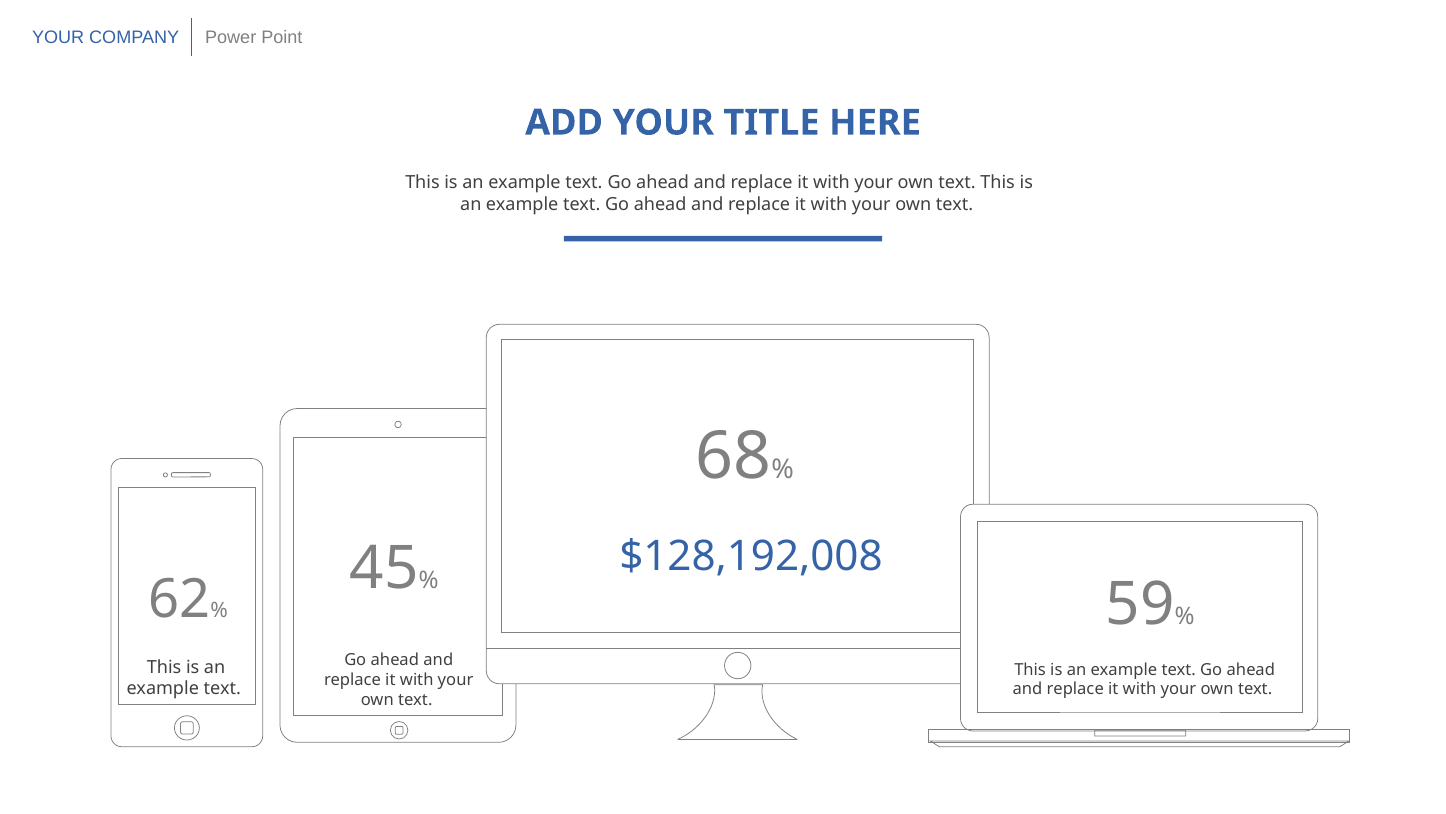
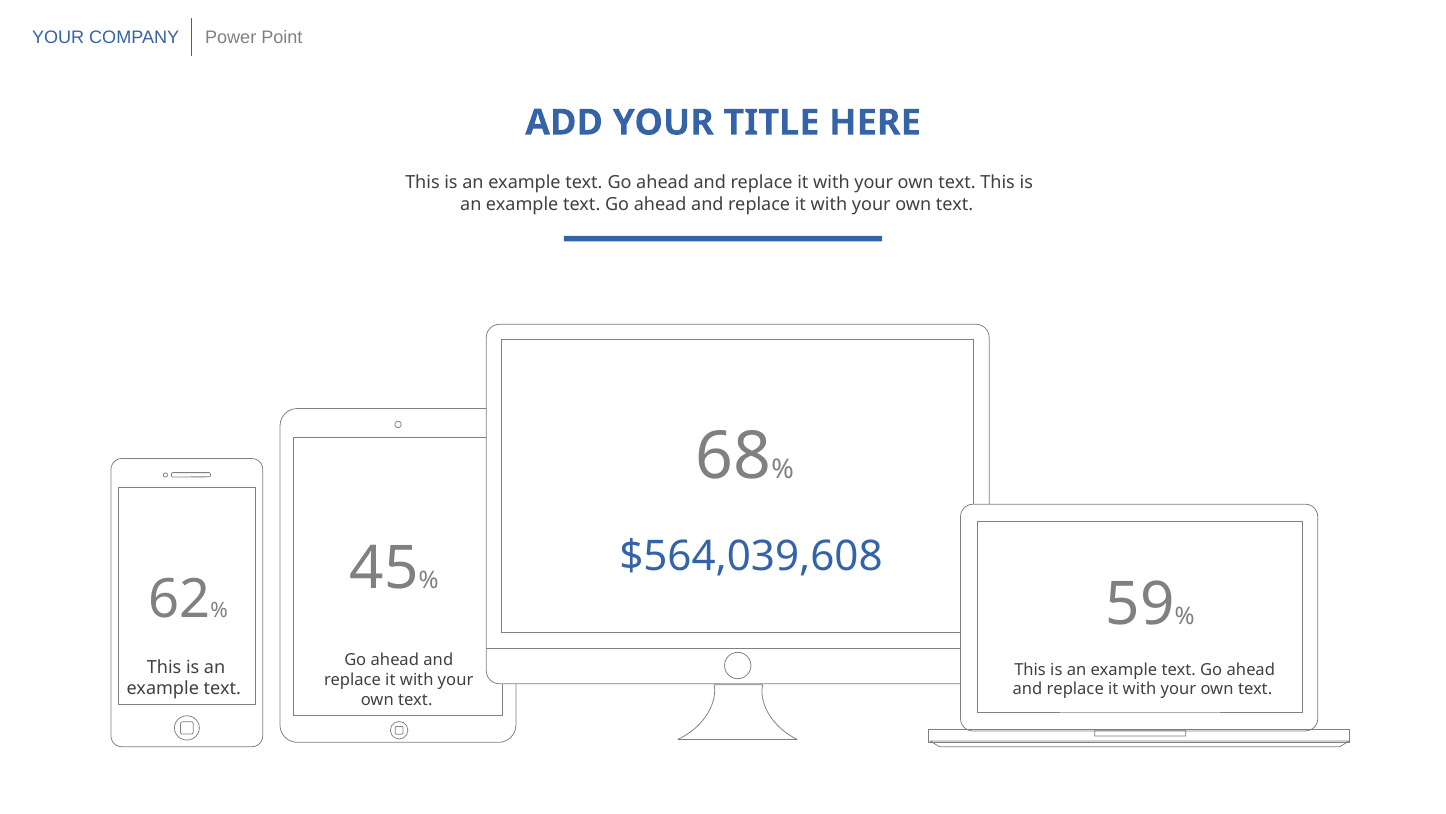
$128,192,008: $128,192,008 -> $564,039,608 (751, 556)
